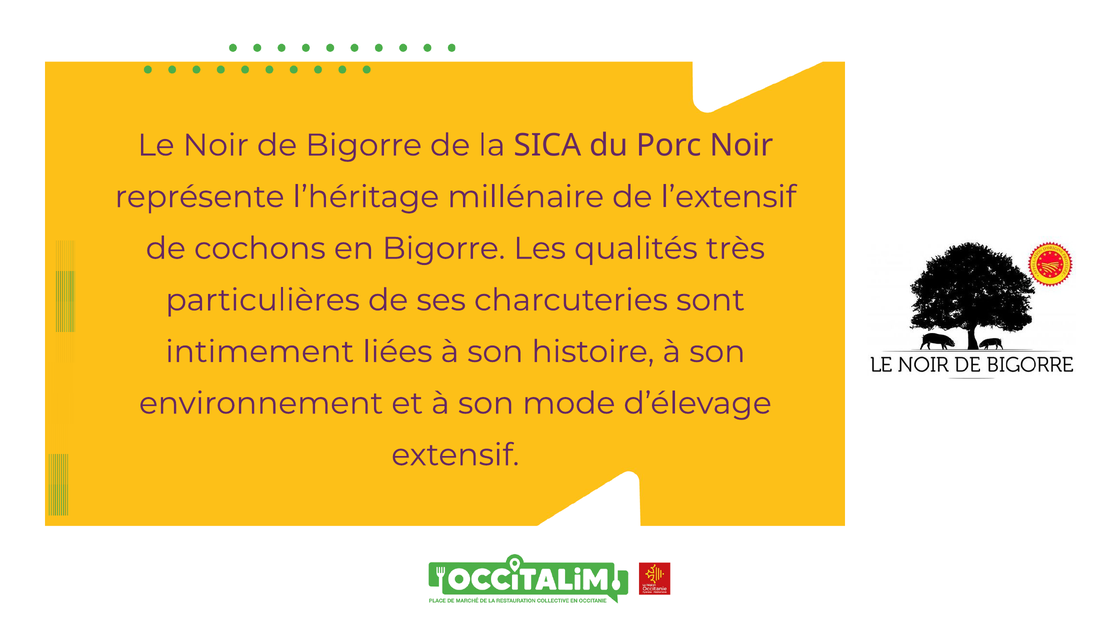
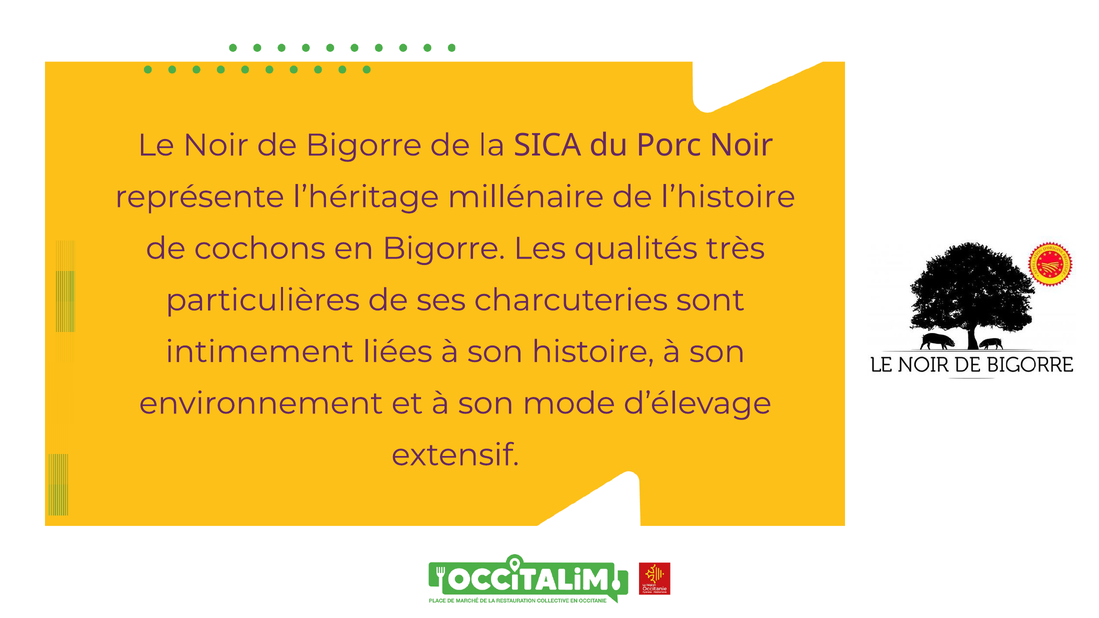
l’extensif: l’extensif -> l’histoire (728, 197)
